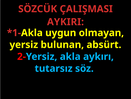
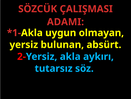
AYKIRI: AYKIRI -> ADAMI (65, 22)
